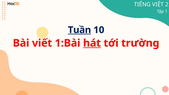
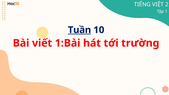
hát underline: present -> none (92, 43)
